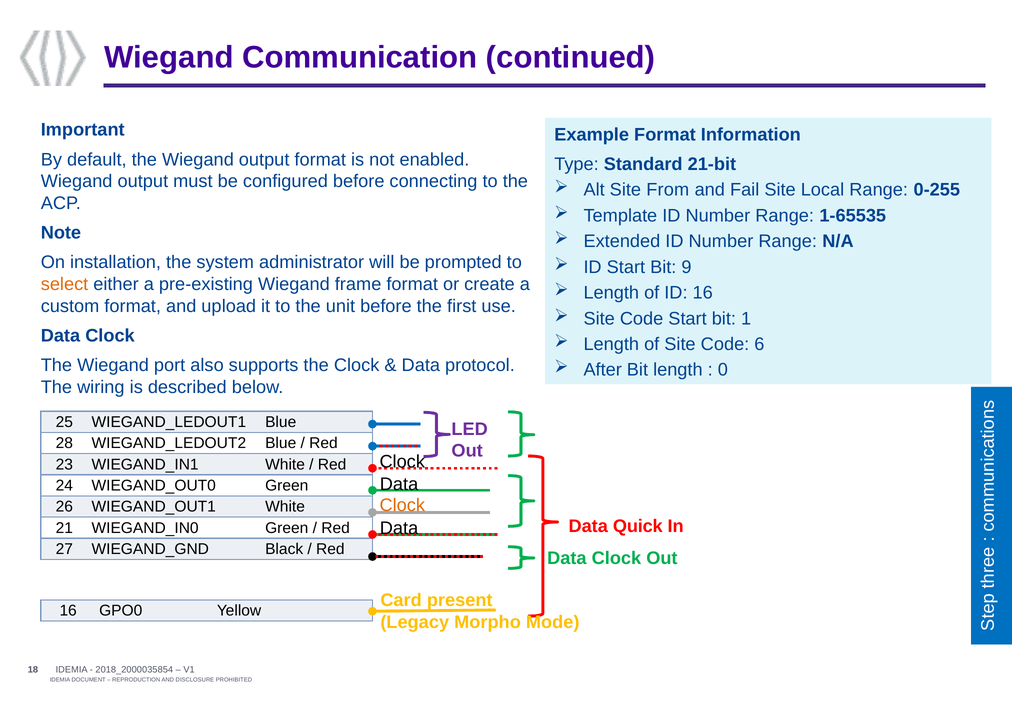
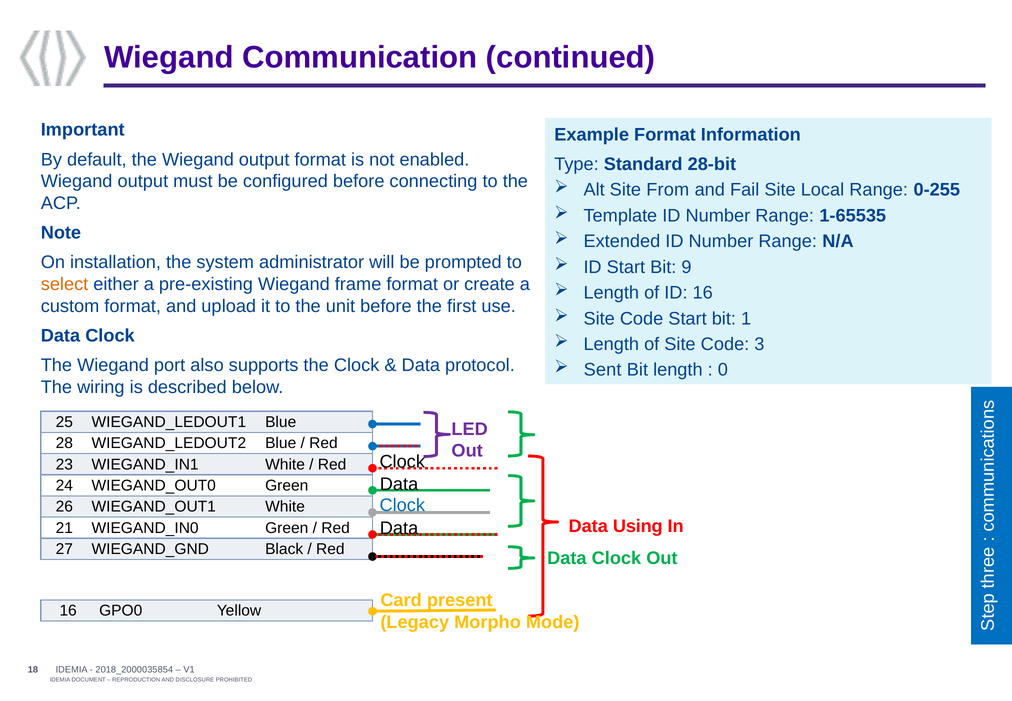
21-bit: 21-bit -> 28-bit (712, 164)
6: 6 -> 3 (759, 344)
After: After -> Sent (603, 370)
Clock colour: orange -> blue (402, 505)
Quick: Quick -> Using (638, 526)
